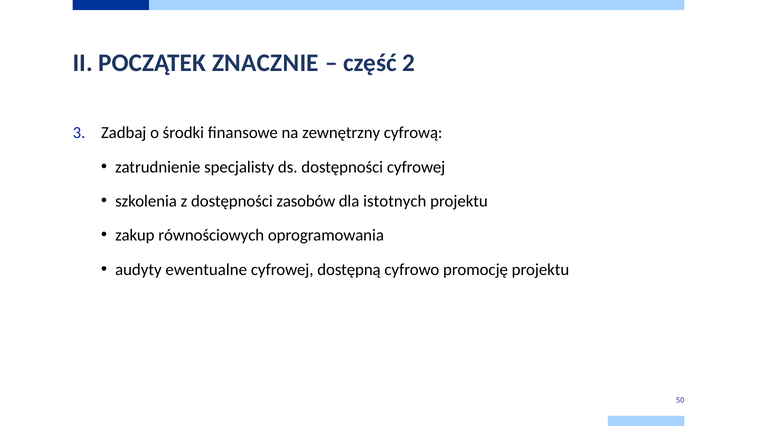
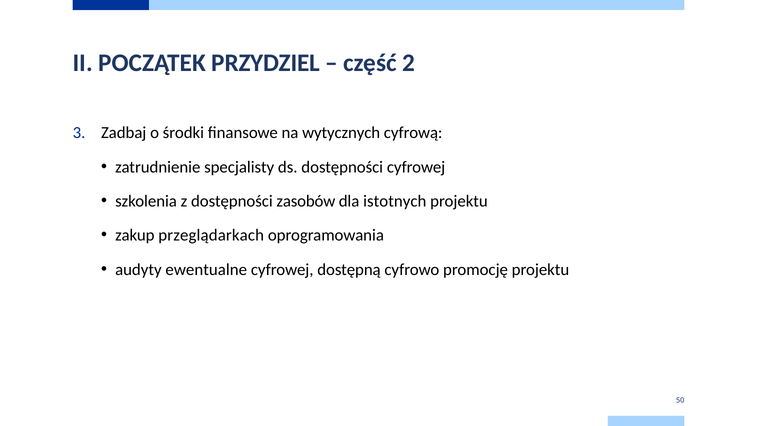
ZNACZNIE: ZNACZNIE -> PRZYDZIEL (266, 63)
zewnętrzny: zewnętrzny -> wytycznych (341, 133)
równościowych: równościowych -> przeglądarkach (211, 235)
